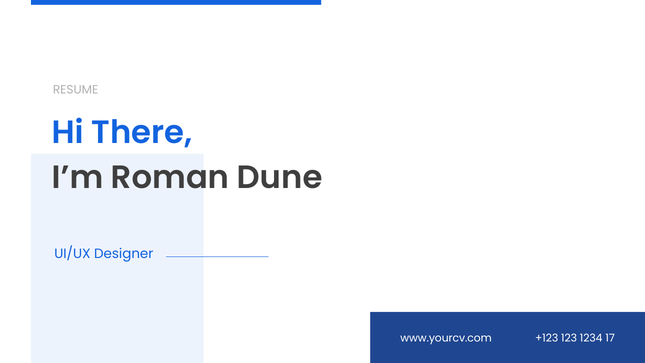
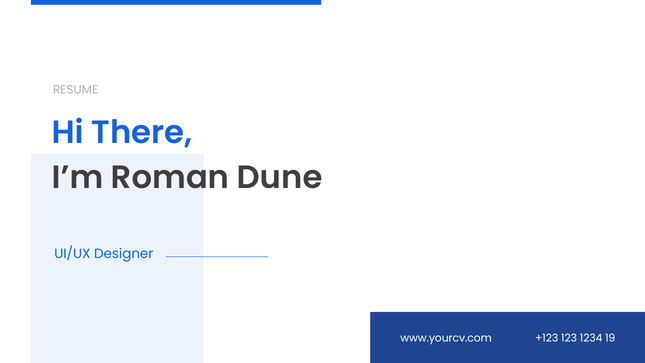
17: 17 -> 19 (610, 338)
